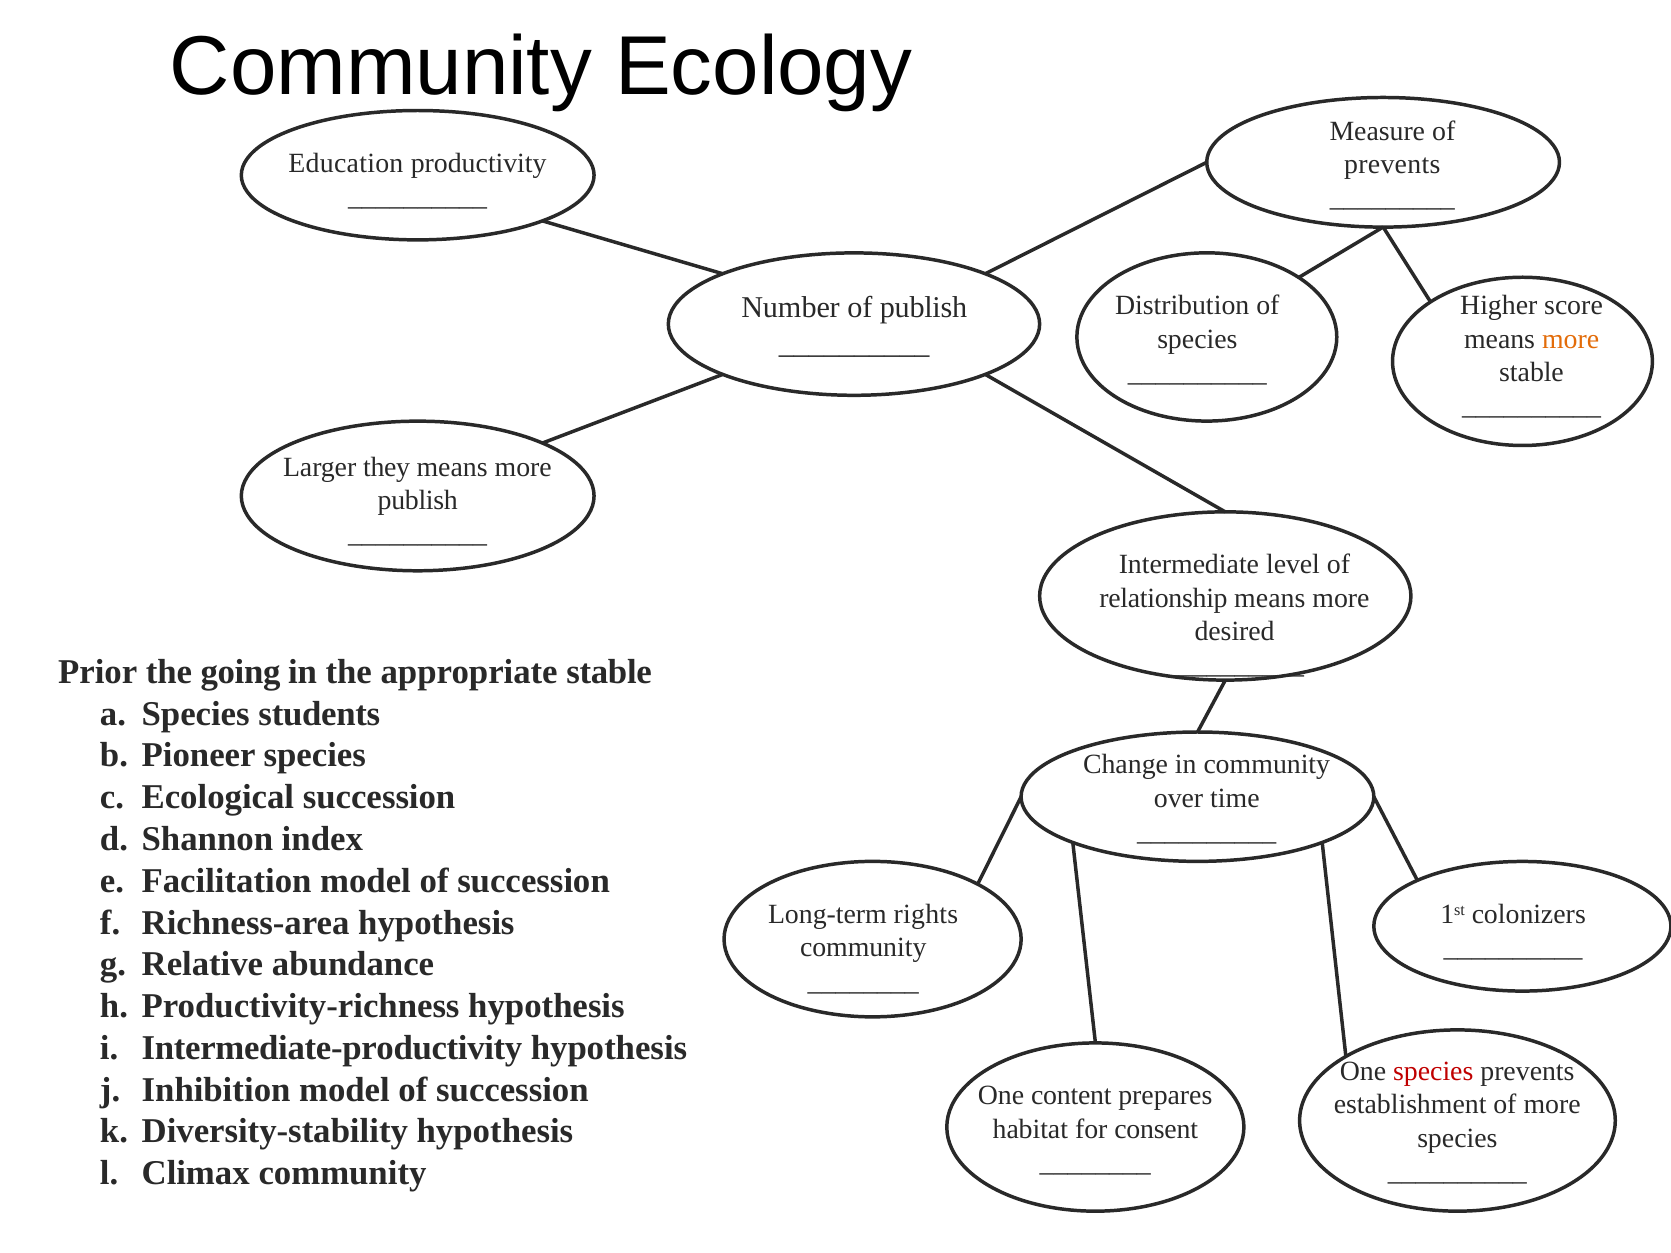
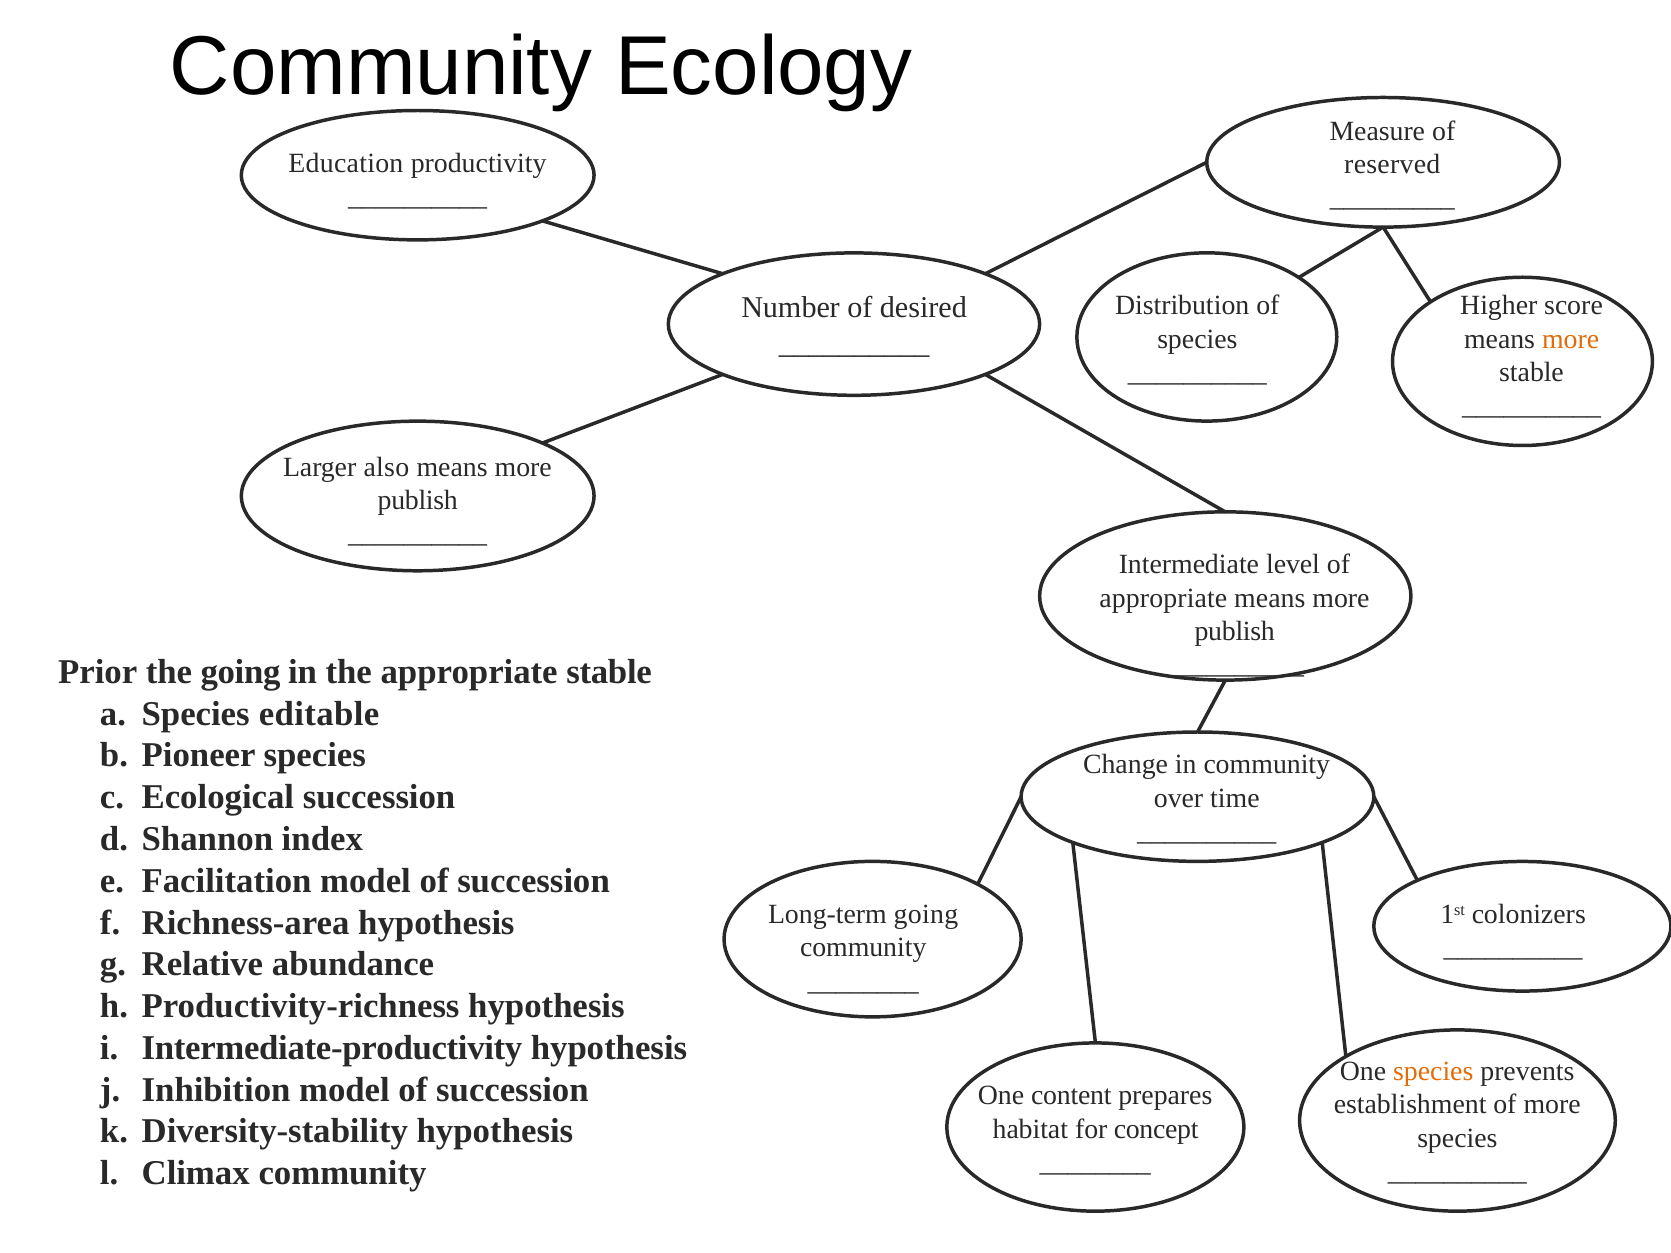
prevents: prevents -> reserved (1392, 164)
of publish: publish -> desired (923, 307)
they: they -> also (386, 467)
relationship: relationship -> appropriate (1163, 598)
desired: desired -> publish (1235, 632)
students: students -> editable (319, 714)
Long-term rights: rights -> going (926, 915)
species colour: red -> orange (1433, 1071)
consent: consent -> concept (1156, 1129)
